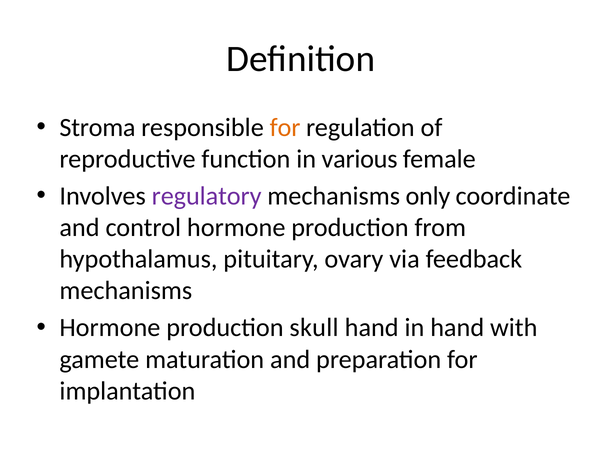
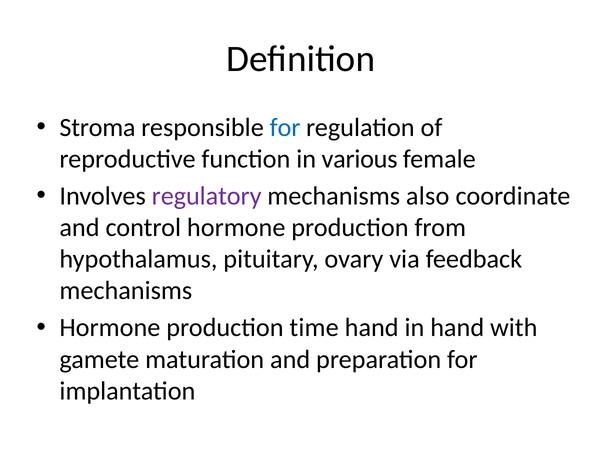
for colour: orange -> blue (285, 127)
only: only -> also (428, 196)
skull: skull -> time (314, 327)
